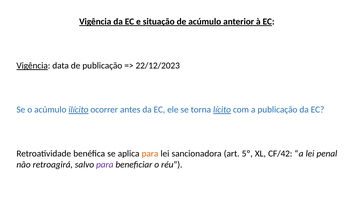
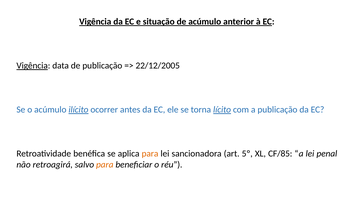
22/12/2023: 22/12/2023 -> 22/12/2005 (158, 66)
CF/42: CF/42 -> CF/85 (280, 154)
para colour: purple -> orange (105, 165)
